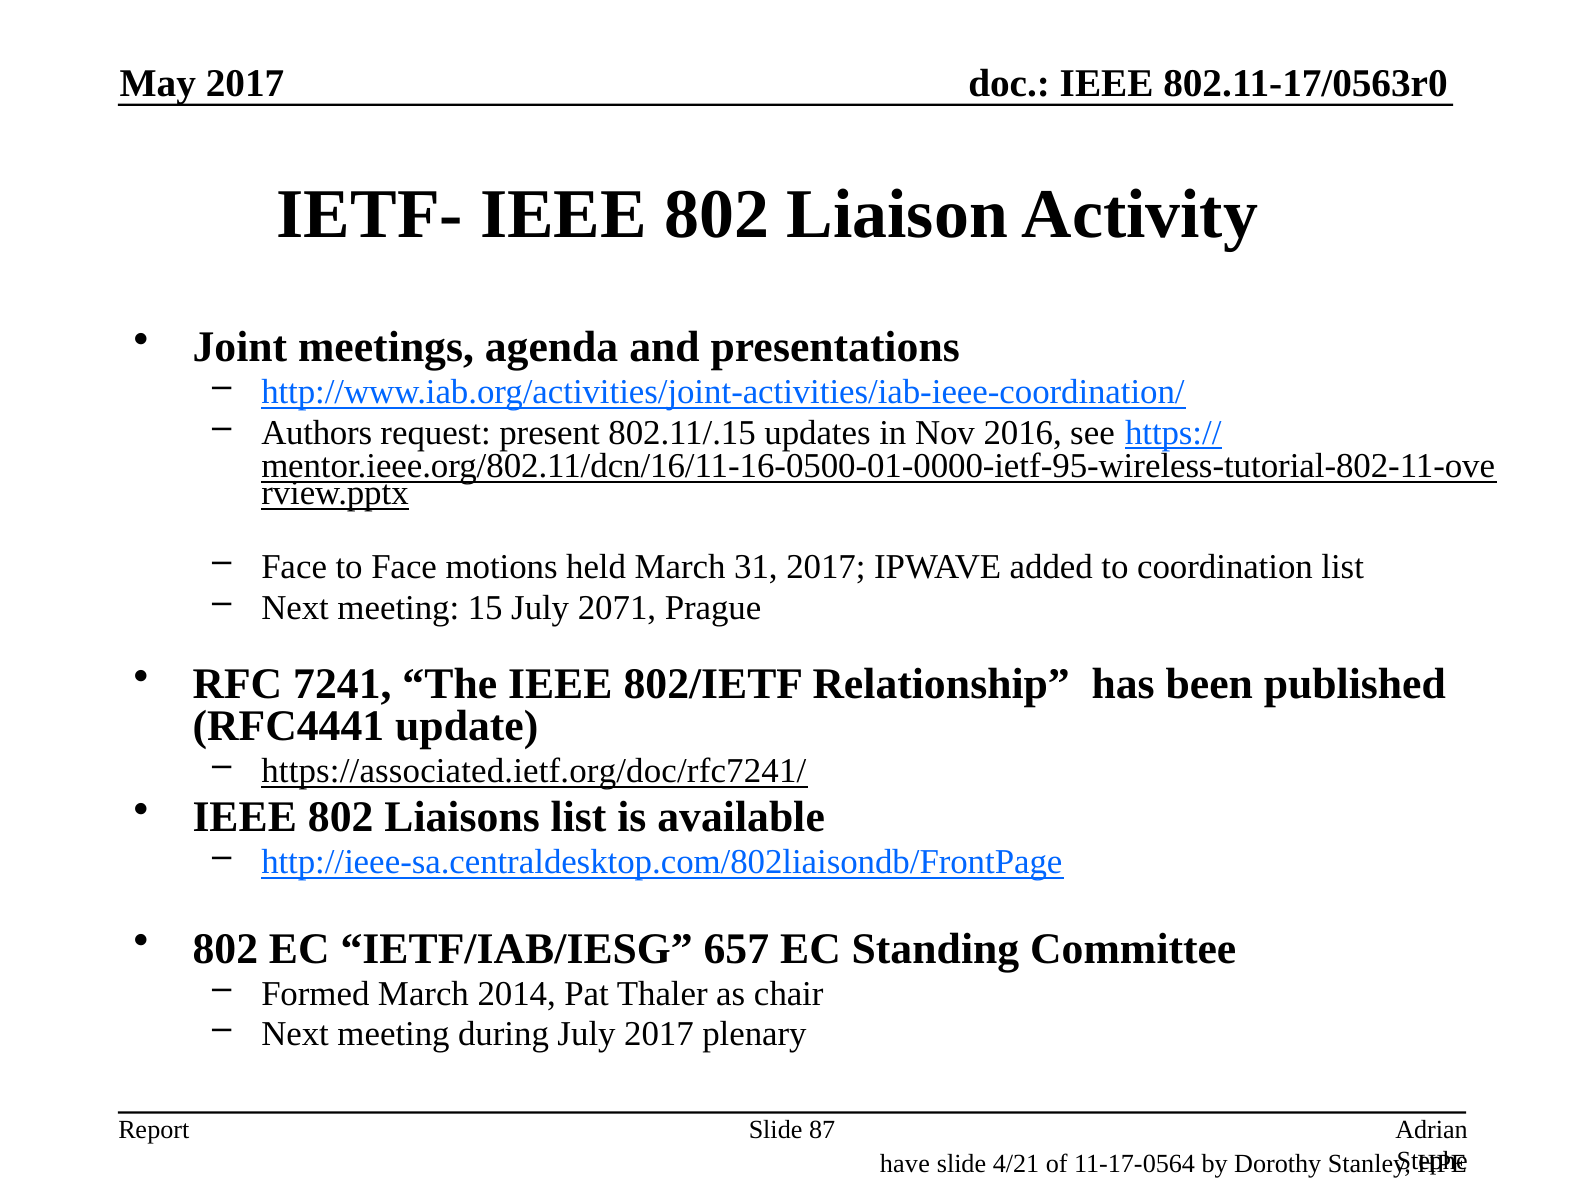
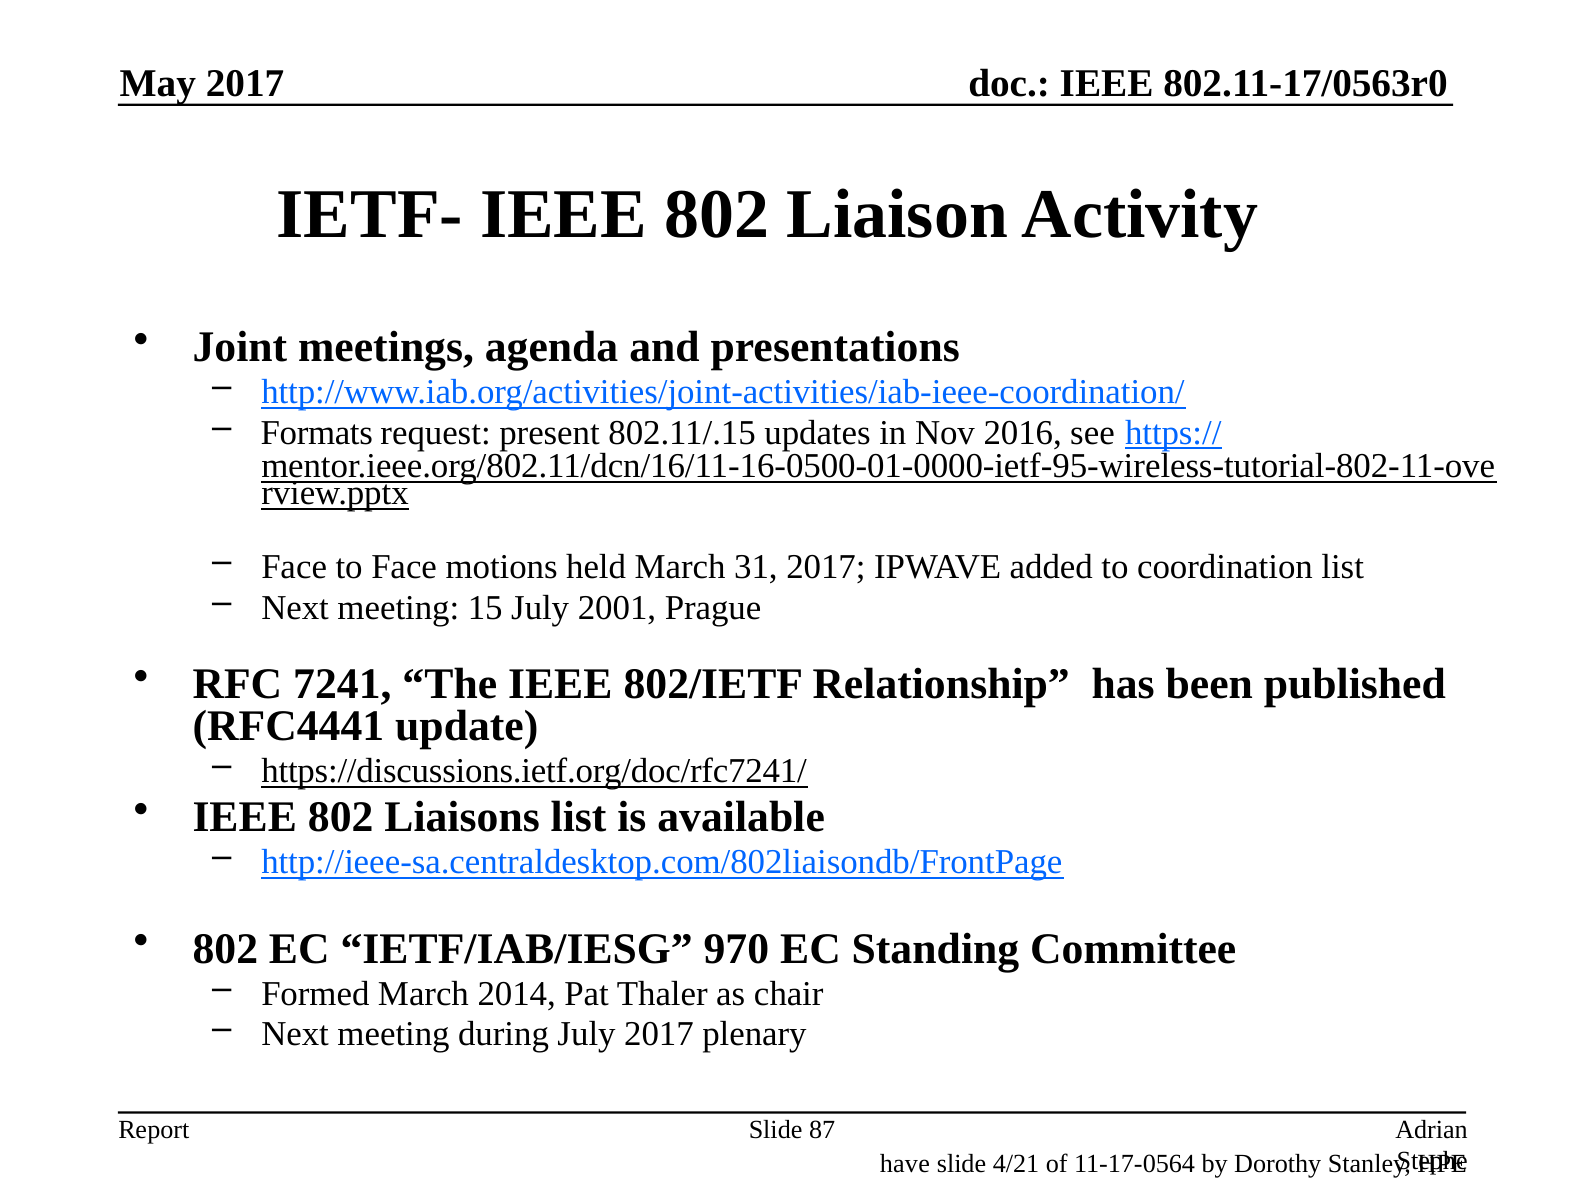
Authors: Authors -> Formats (317, 433)
2071: 2071 -> 2001 (617, 608)
https://associated.ietf.org/doc/rfc7241/: https://associated.ietf.org/doc/rfc7241/ -> https://discussions.ietf.org/doc/rfc7241/ (534, 771)
657: 657 -> 970 (736, 949)
